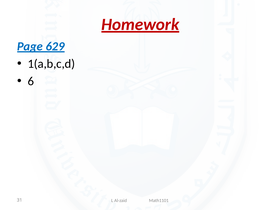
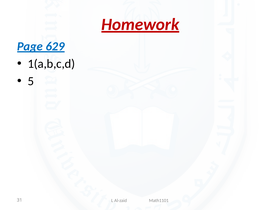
6: 6 -> 5 (31, 81)
